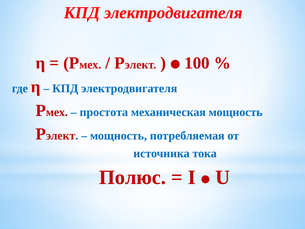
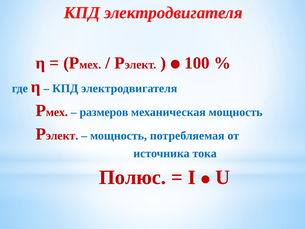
простота: простота -> размеров (104, 112)
